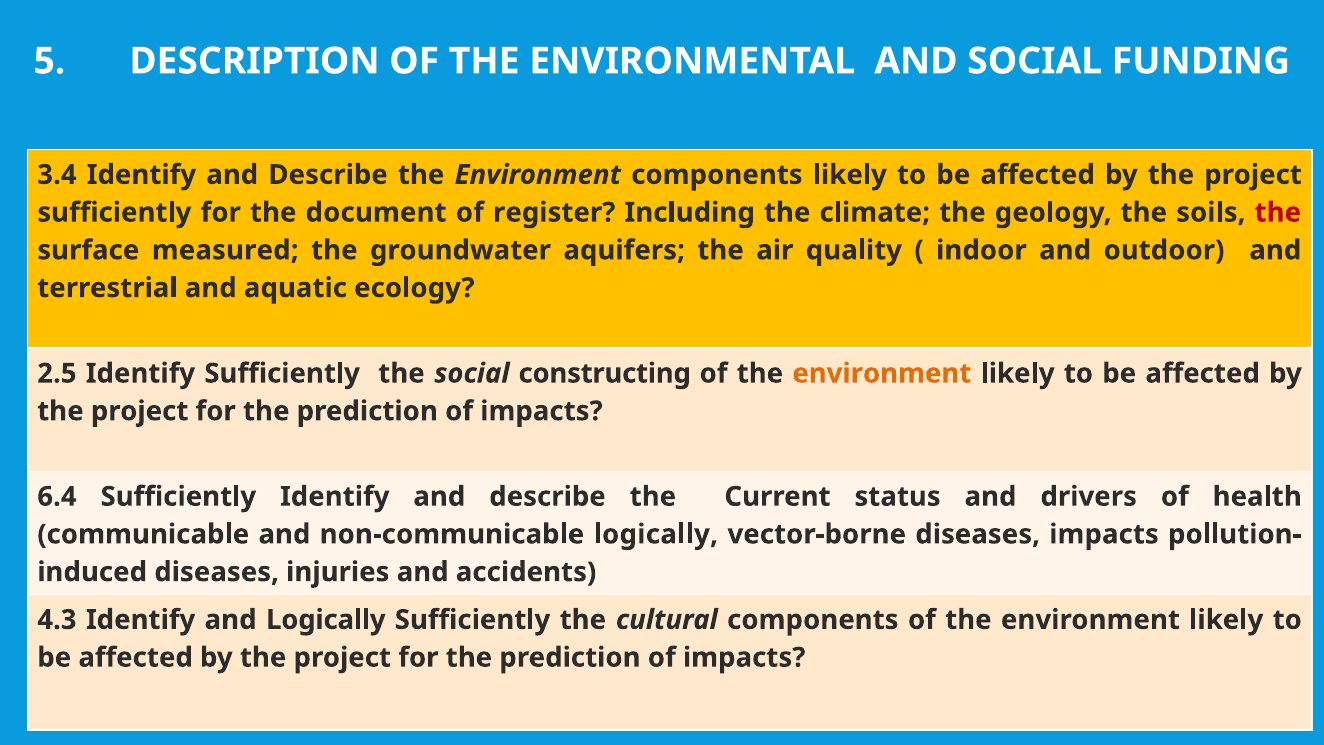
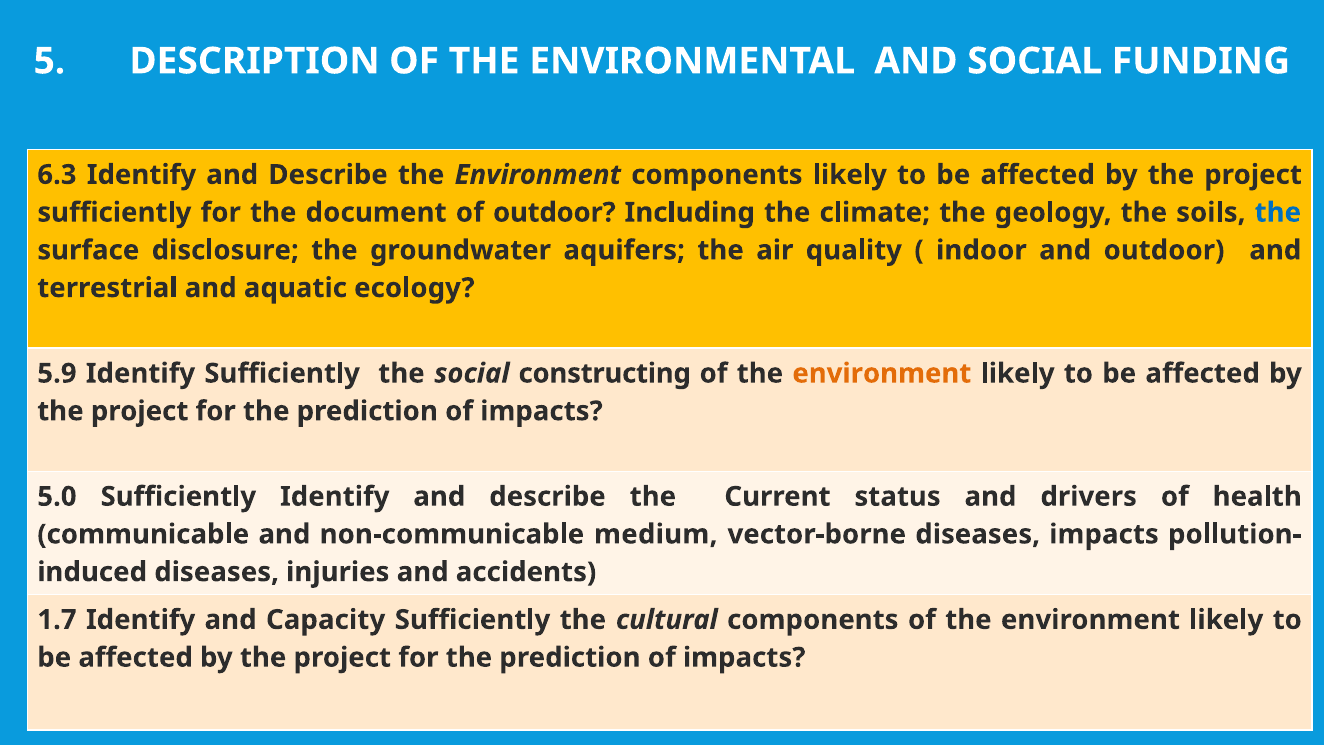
3.4: 3.4 -> 6.3 (57, 175)
of register: register -> outdoor (554, 212)
the colour: red -> blue (1278, 212)
measured: measured -> disclosure (225, 250)
2.5: 2.5 -> 5.9 (57, 373)
6.4: 6.4 -> 5.0 (57, 496)
non-communicable logically: logically -> medium (656, 534)
4.3: 4.3 -> 1.7 (57, 620)
and Logically: Logically -> Capacity (326, 620)
